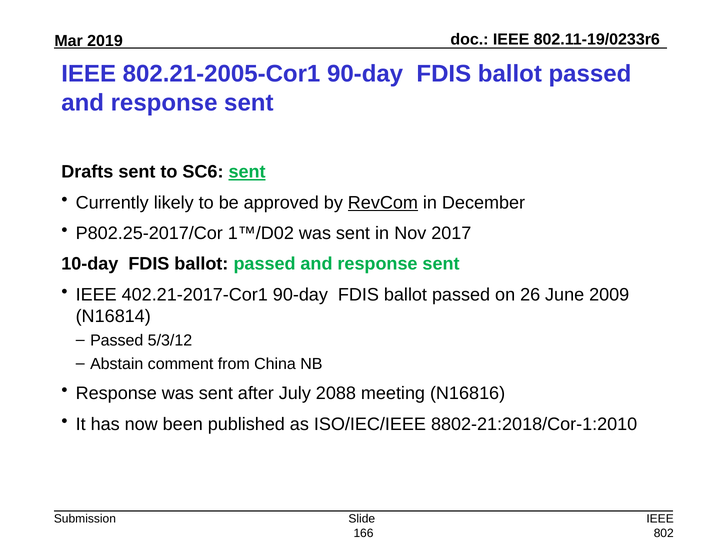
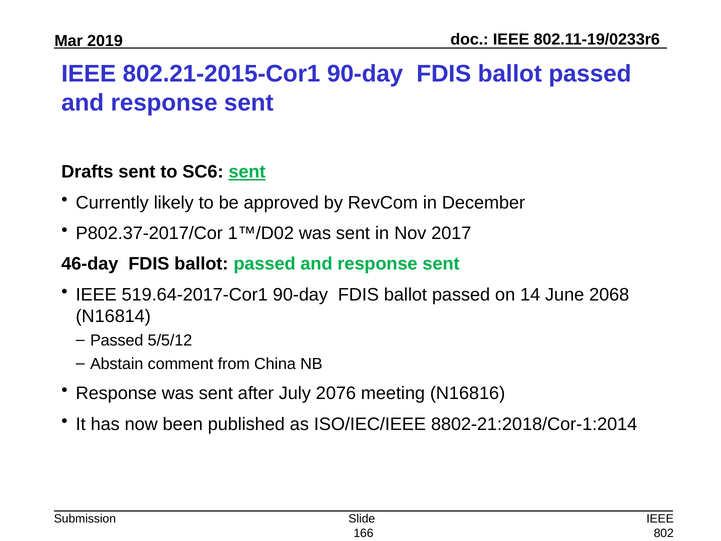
802.21-2005-Cor1: 802.21-2005-Cor1 -> 802.21-2015-Cor1 (222, 74)
RevCom underline: present -> none (383, 203)
P802.25-2017/Cor: P802.25-2017/Cor -> P802.37-2017/Cor (149, 233)
10-day: 10-day -> 46-day (90, 264)
402.21-2017-Cor1: 402.21-2017-Cor1 -> 519.64-2017-Cor1 (195, 295)
26: 26 -> 14 (530, 295)
2009: 2009 -> 2068 (609, 295)
5/3/12: 5/3/12 -> 5/5/12 (170, 340)
2088: 2088 -> 2076 (336, 393)
8802-21:2018/Cor-1:2010: 8802-21:2018/Cor-1:2010 -> 8802-21:2018/Cor-1:2014 (534, 424)
